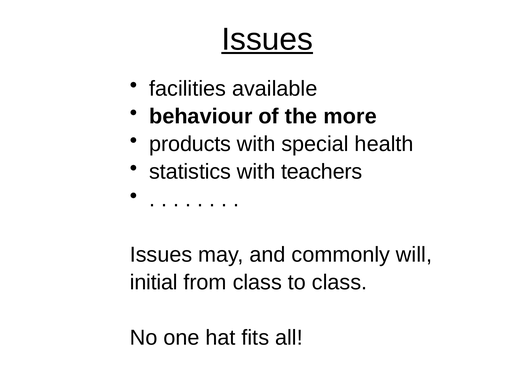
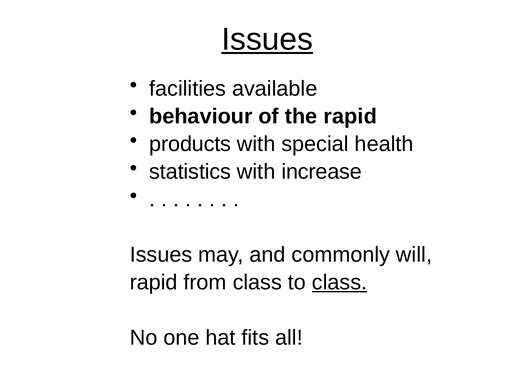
the more: more -> rapid (350, 116)
teachers: teachers -> increase (322, 172)
initial: initial -> rapid (154, 282)
class underline: none -> present (340, 282)
